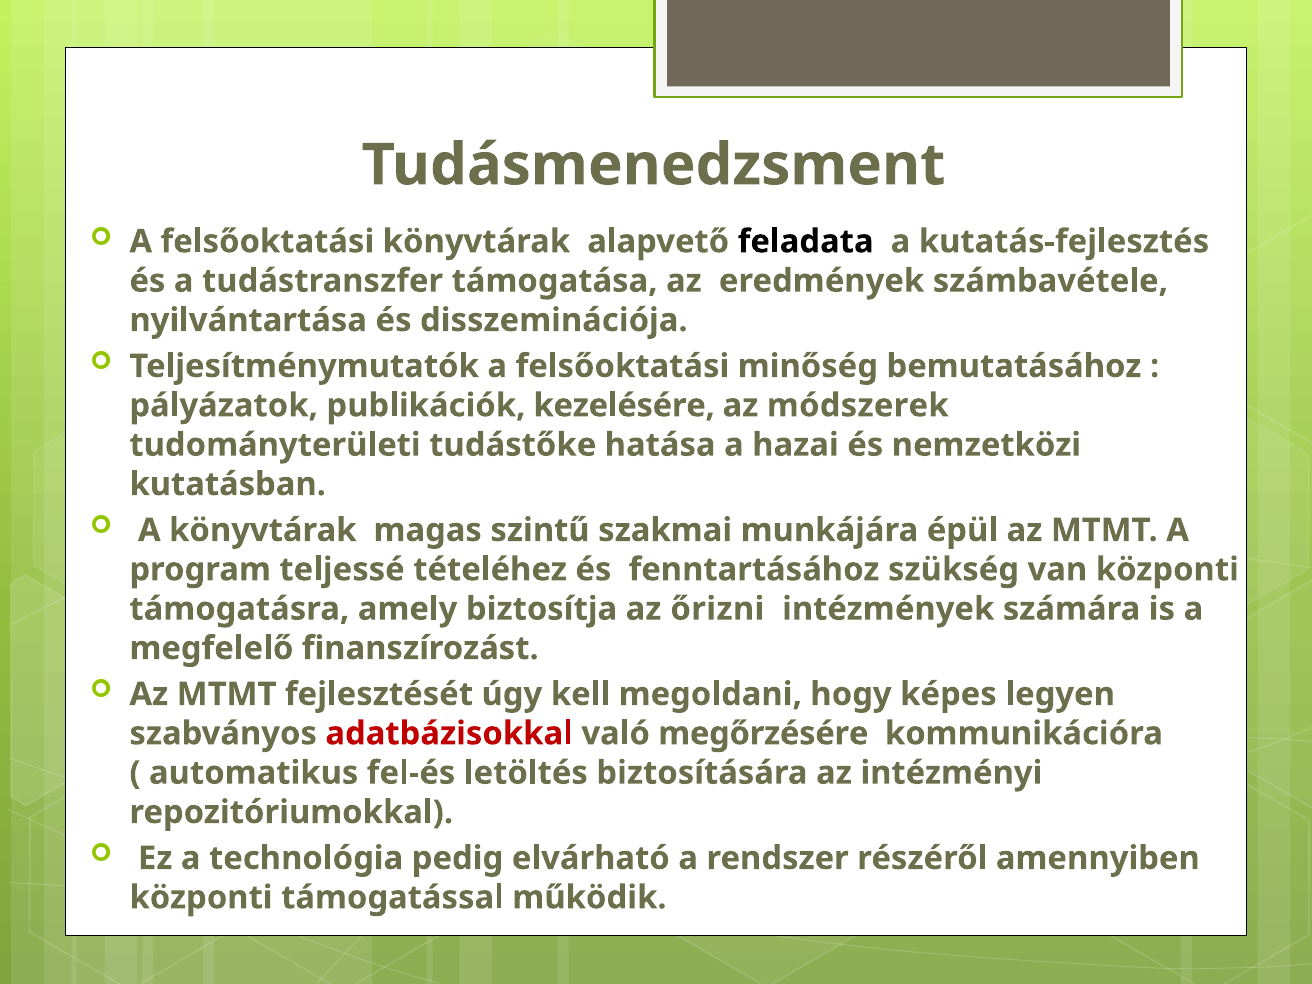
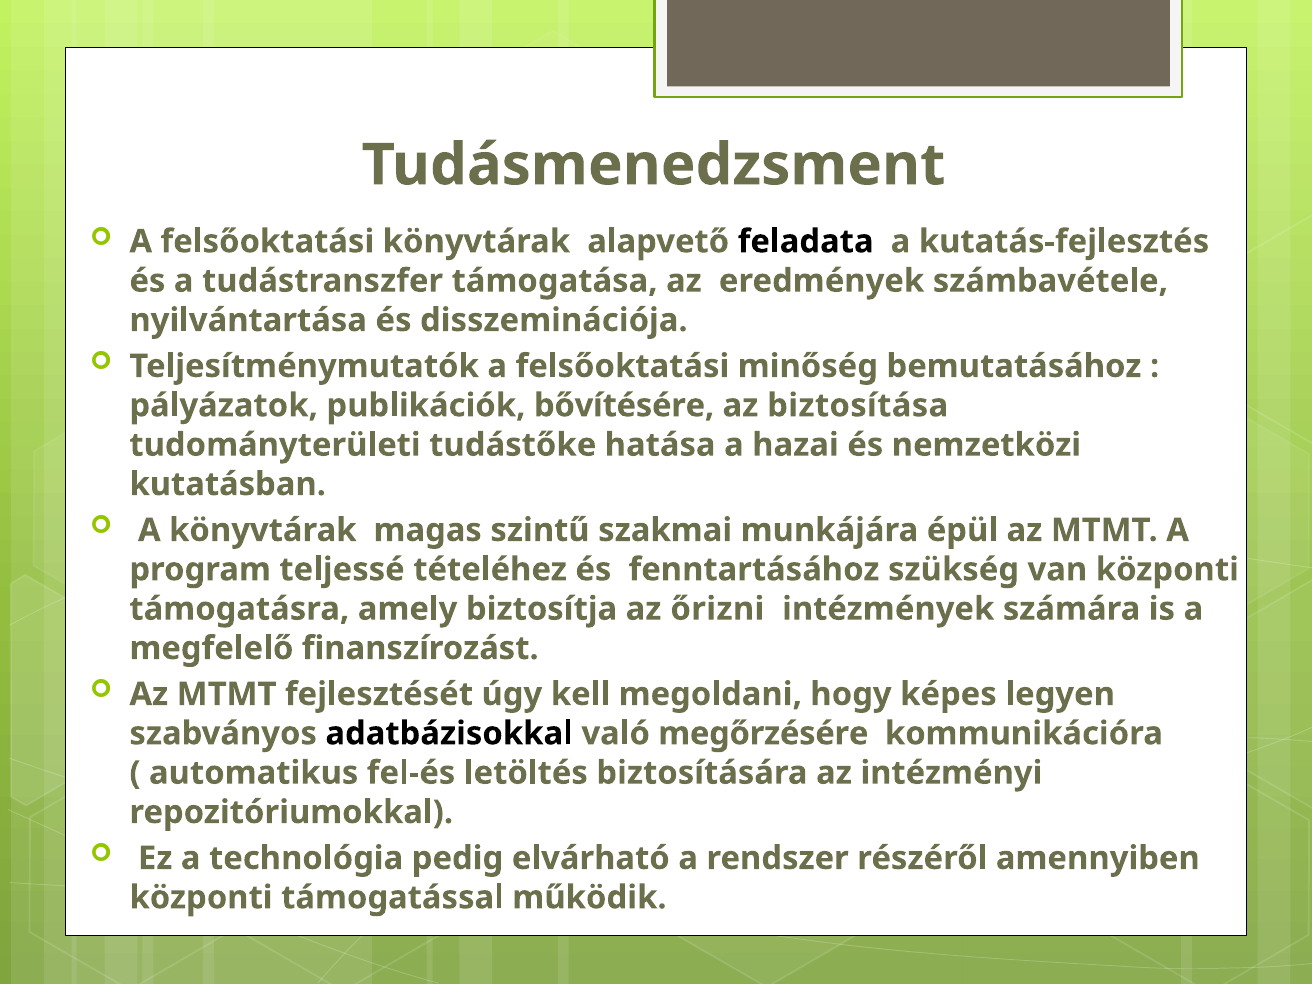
kezelésére: kezelésére -> bővítésére (624, 406)
módszerek: módszerek -> biztosítása (858, 406)
adatbázisokkal colour: red -> black (449, 734)
